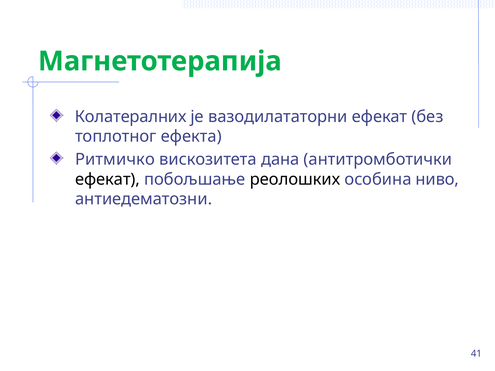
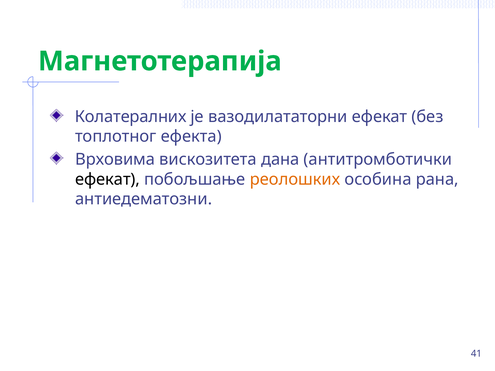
Ритмичко: Ритмичко -> Врховима (115, 160)
реолошких colour: black -> orange (295, 179)
ниво: ниво -> рана (437, 179)
